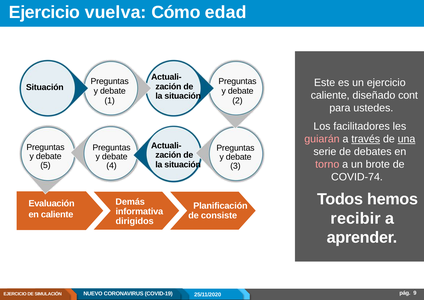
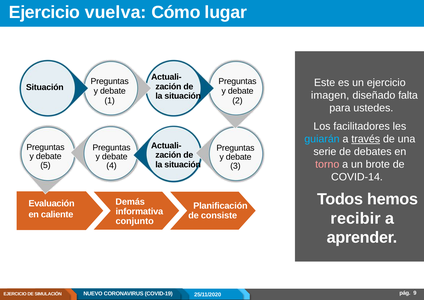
edad: edad -> lugar (226, 12)
caliente: caliente -> imagen (330, 95)
cont: cont -> falta (408, 95)
guiarán colour: pink -> light blue (322, 139)
una underline: present -> none (407, 139)
COVID-74: COVID-74 -> COVID-14 (357, 177)
dirigidos: dirigidos -> conjunto (135, 221)
